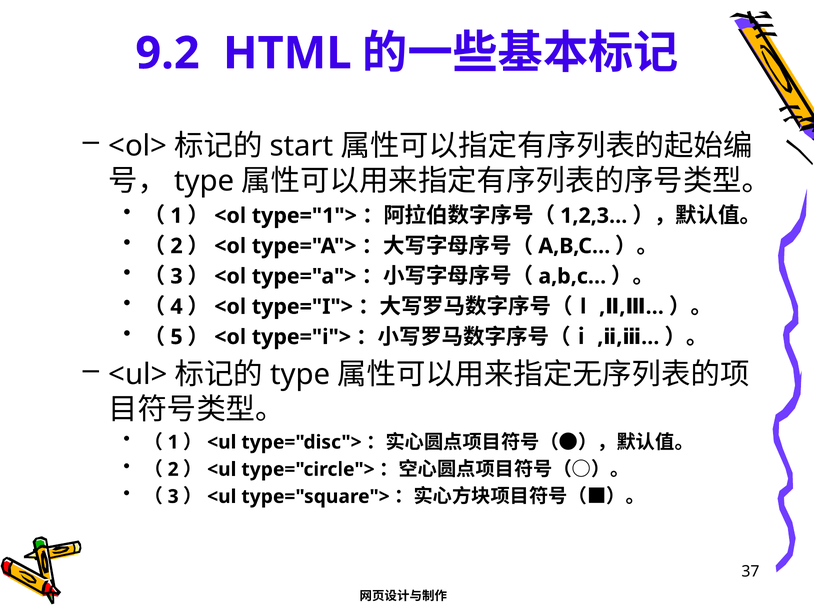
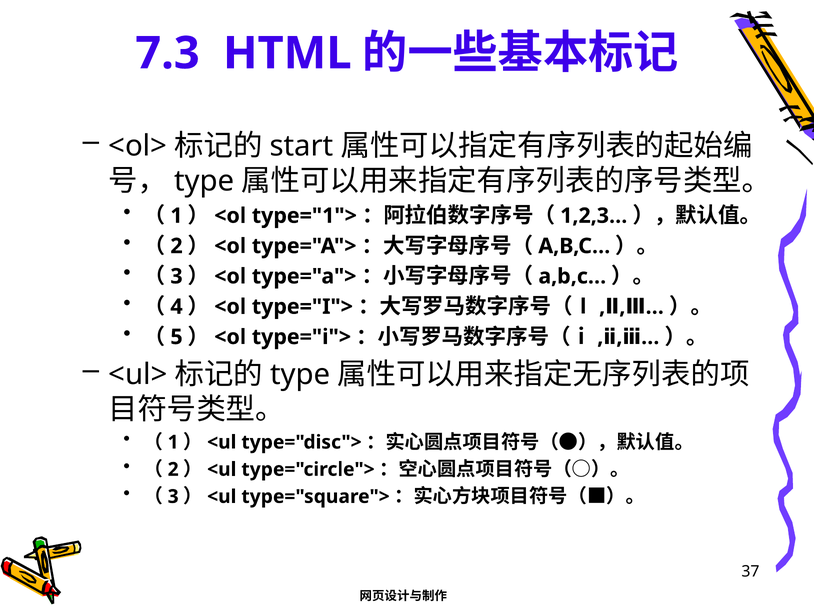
9.2: 9.2 -> 7.3 (168, 53)
